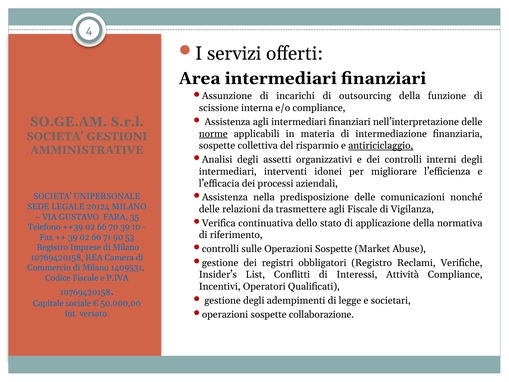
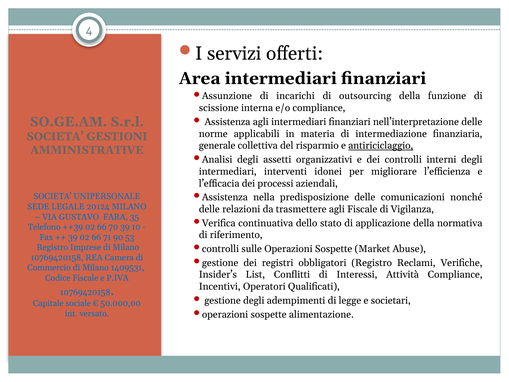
norme underline: present -> none (213, 134)
sospette: sospette -> generale (217, 146)
collaborazione: collaborazione -> alimentazione (321, 314)
